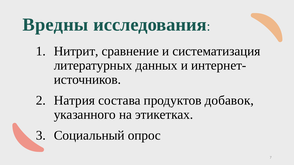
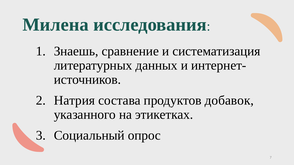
Вредны: Вредны -> Милена (56, 25)
Нитрит: Нитрит -> Знаешь (76, 51)
